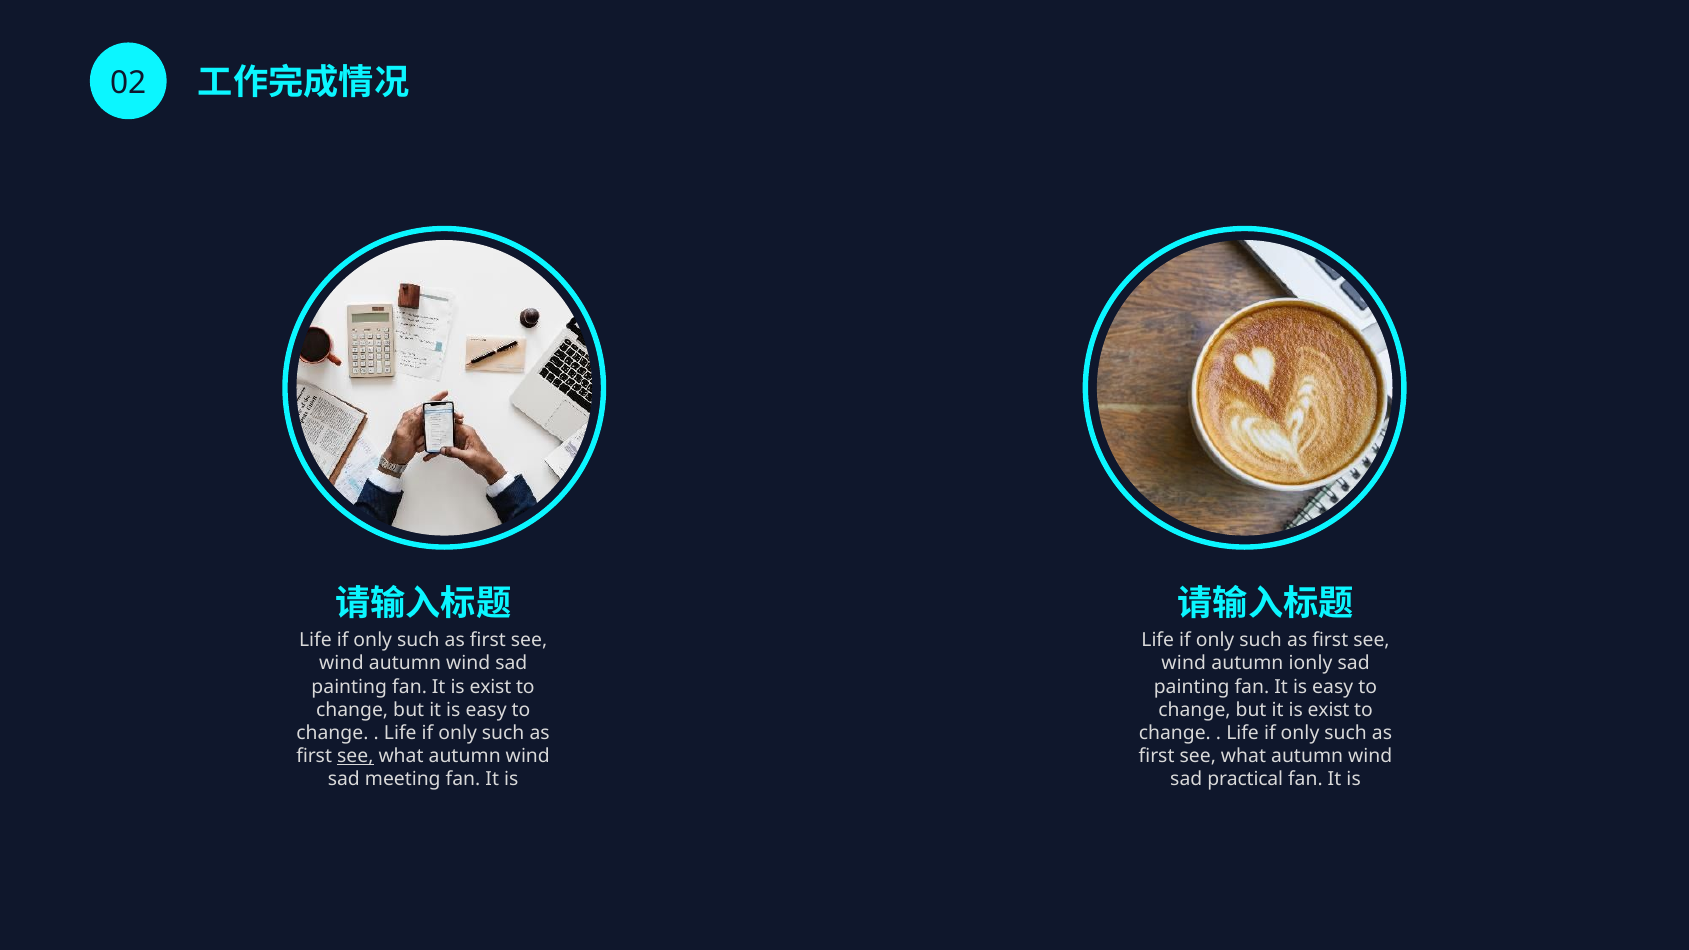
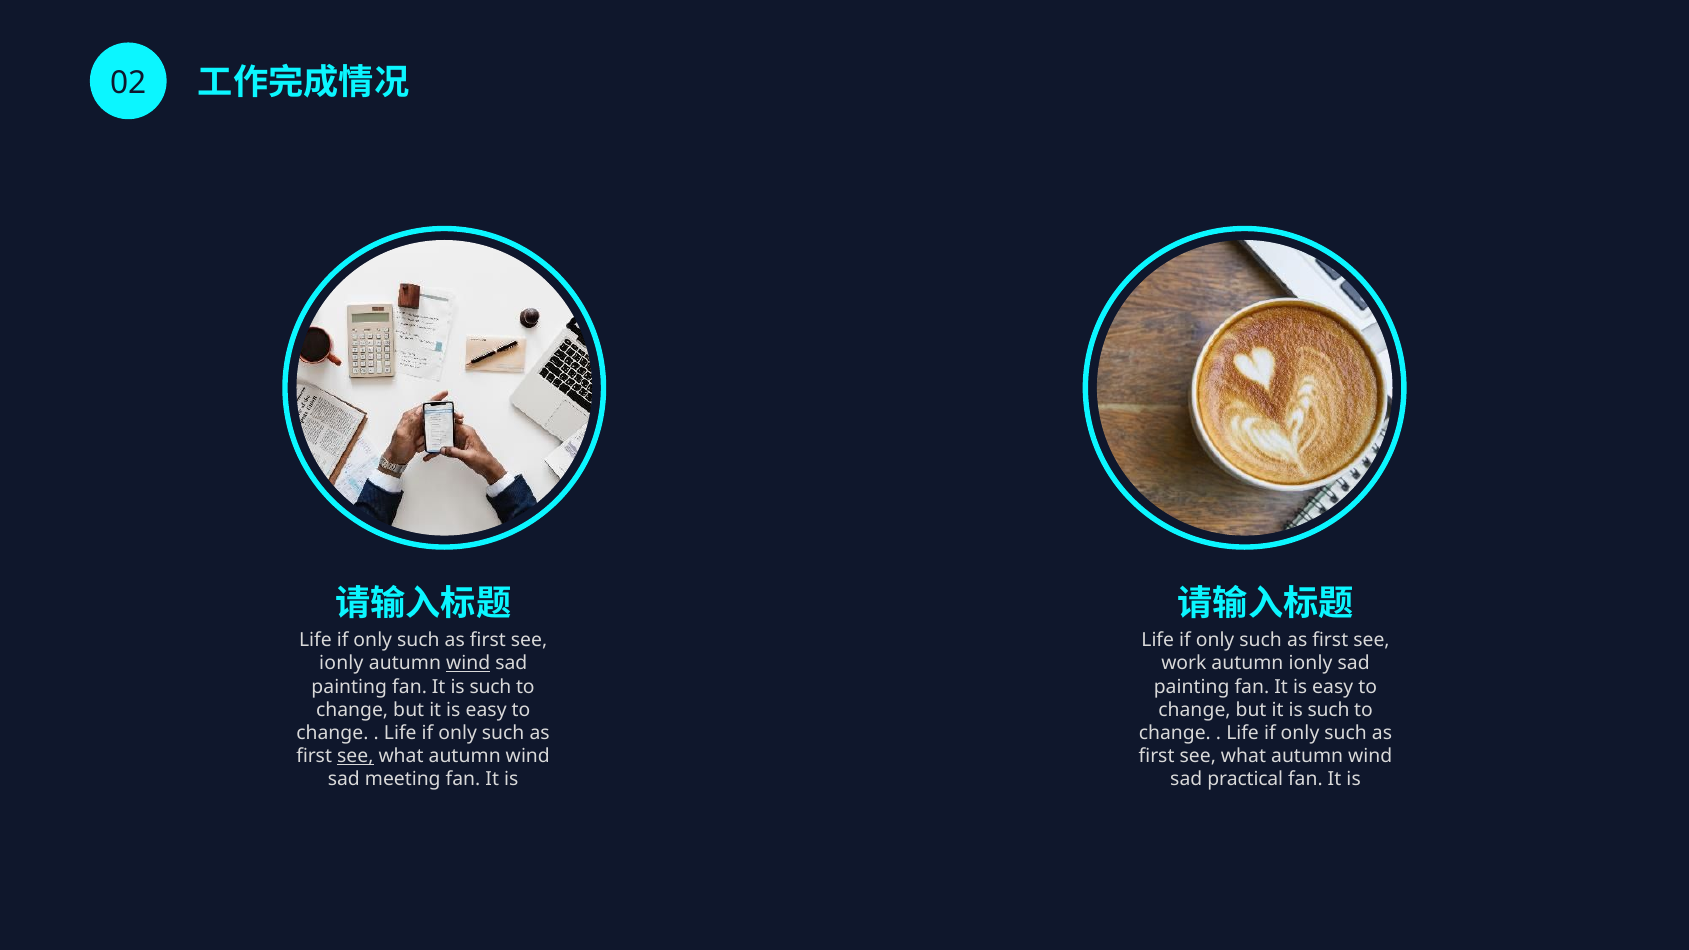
wind: wind -> ionly (341, 663)
wind underline: none -> present (468, 663)
wind: wind -> work (1184, 663)
fan It is exist: exist -> such (490, 687)
but it is exist: exist -> such (1329, 710)
